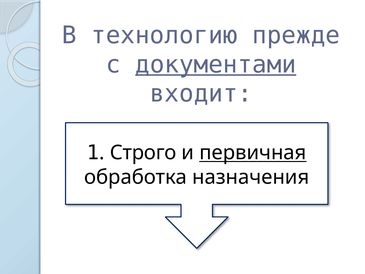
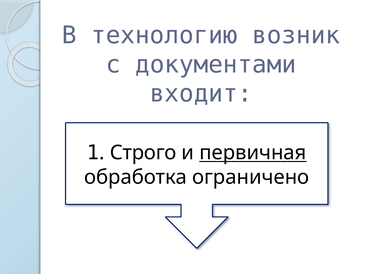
прежде: прежде -> возник (296, 35)
документами underline: present -> none (216, 64)
назначения: назначения -> ограничено (251, 177)
